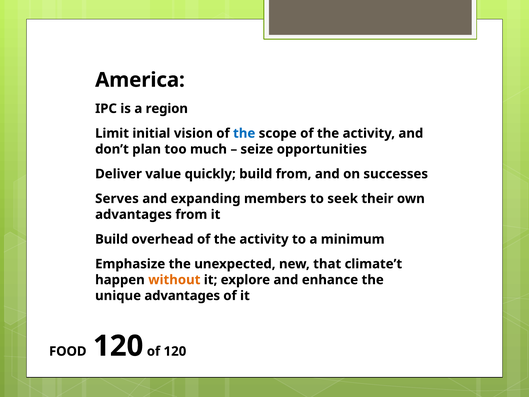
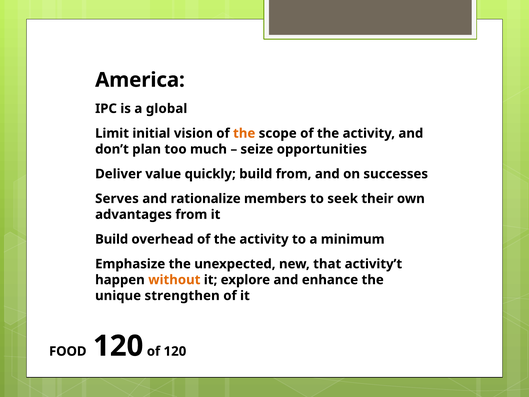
region: region -> global (167, 109)
the colour: blue -> orange (244, 133)
expanding: expanding -> rationalize (206, 199)
climate’t: climate’t -> activity’t (373, 264)
unique advantages: advantages -> strengthen (182, 296)
